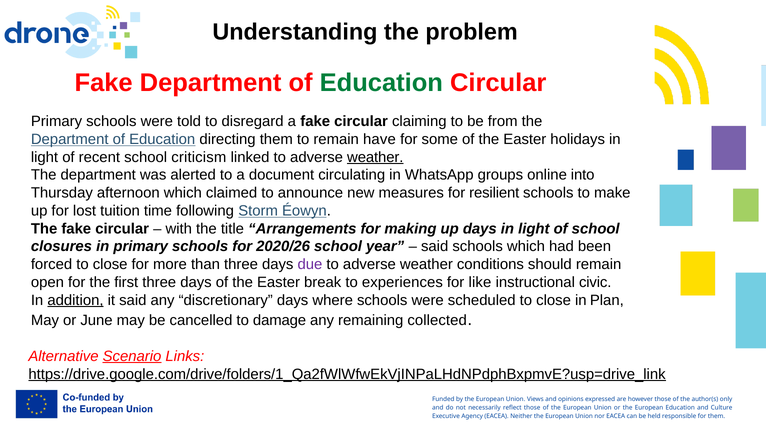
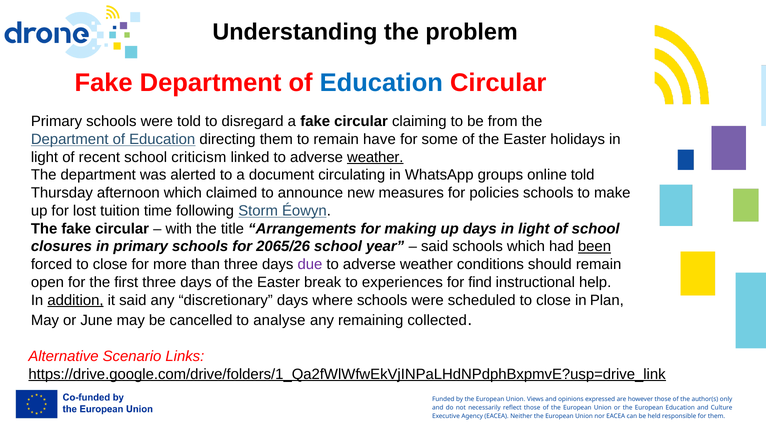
Education colour: green -> blue (381, 83)
online into: into -> told (583, 175)
resilient: resilient -> policies (494, 193)
2020/26: 2020/26 -> 2065/26 (283, 246)
been underline: none -> present (595, 246)
like: like -> find (480, 282)
civic: civic -> help (595, 282)
damage: damage -> analyse (279, 320)
Scenario underline: present -> none (132, 356)
